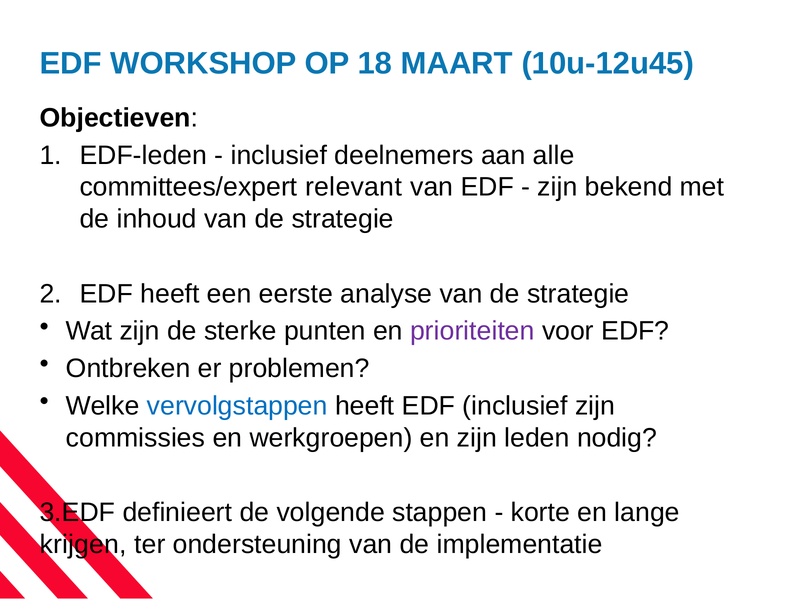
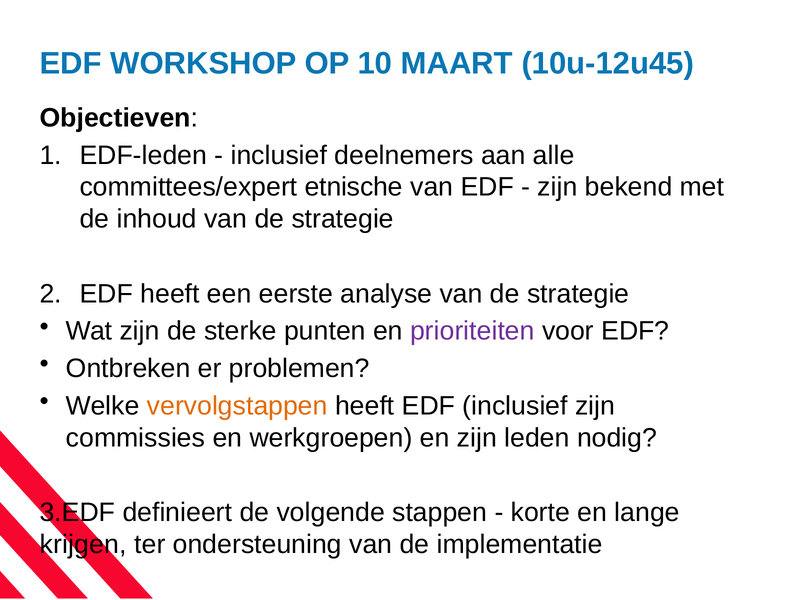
18: 18 -> 10 (375, 63)
relevant: relevant -> etnische (354, 187)
vervolgstappen colour: blue -> orange (237, 406)
